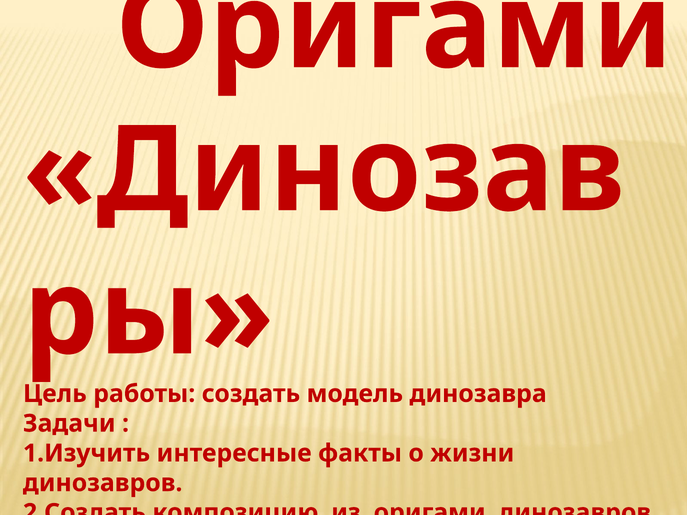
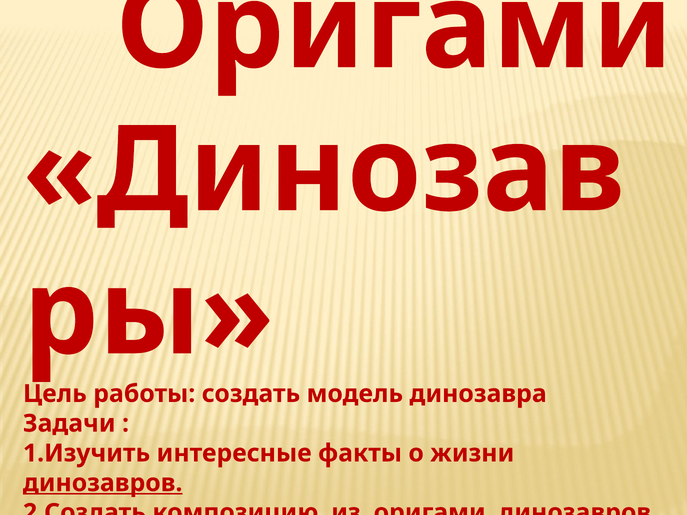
динозавров underline: none -> present (103, 483)
